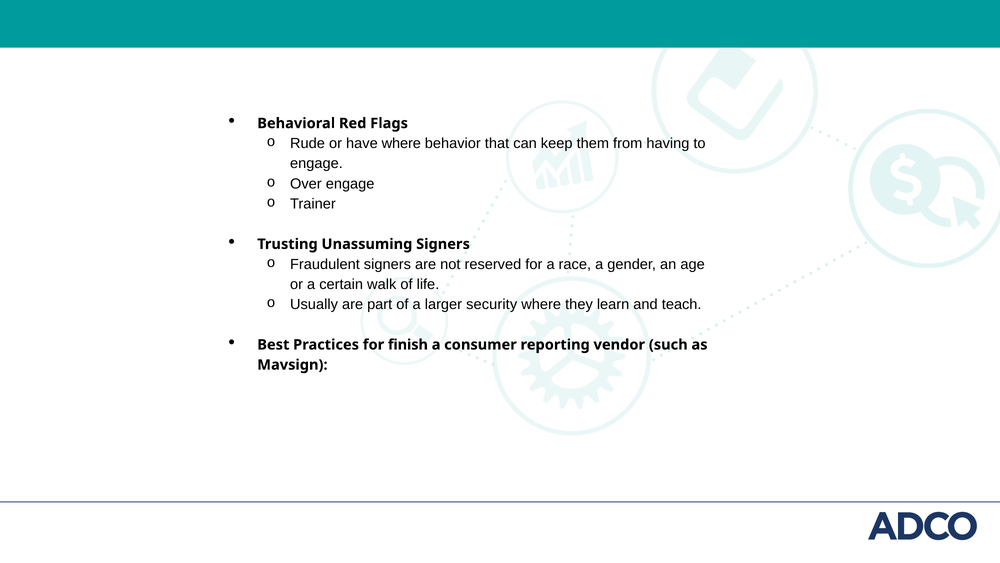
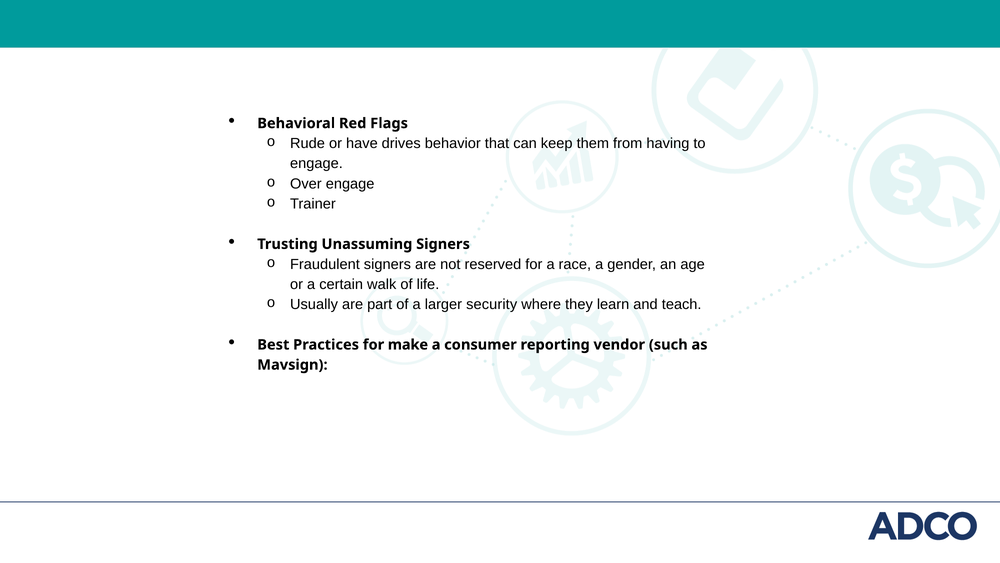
have where: where -> drives (401, 143)
finish: finish -> make (408, 344)
